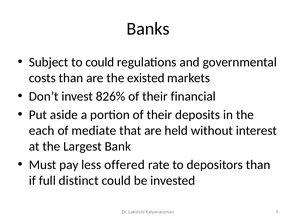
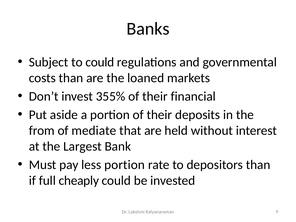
existed: existed -> loaned (146, 78)
826%: 826% -> 355% (111, 96)
each: each -> from (42, 131)
less offered: offered -> portion (125, 165)
distinct: distinct -> cheaply (79, 181)
